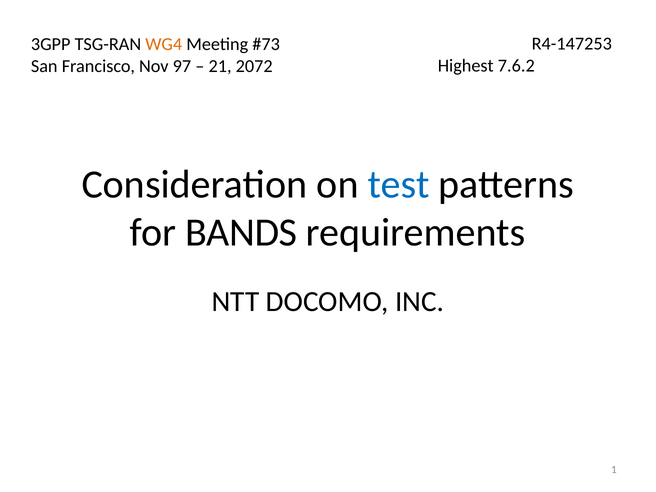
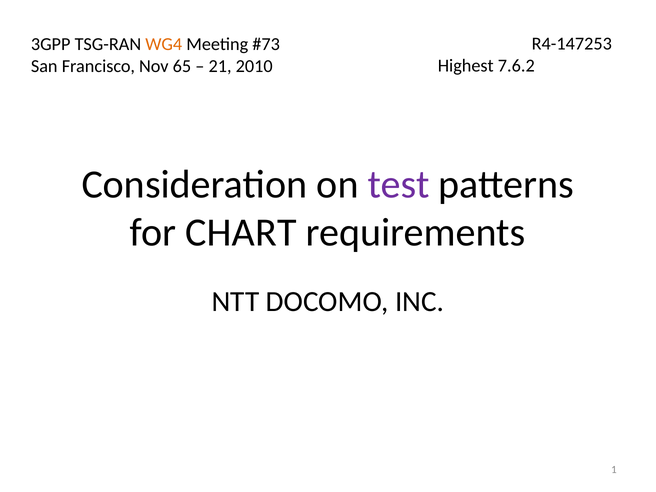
97: 97 -> 65 (182, 66)
2072: 2072 -> 2010 (254, 66)
test colour: blue -> purple (399, 184)
BANDS: BANDS -> CHART (241, 232)
